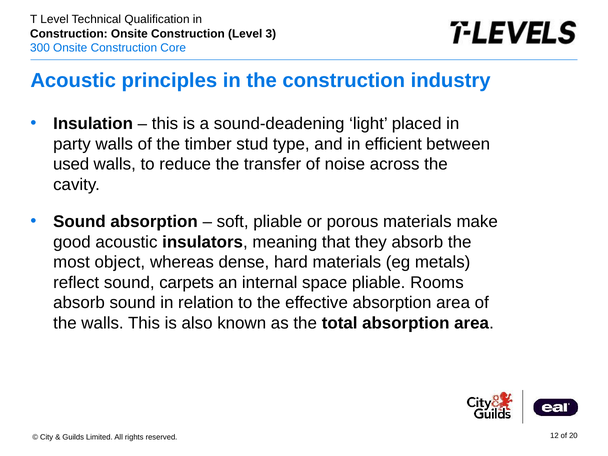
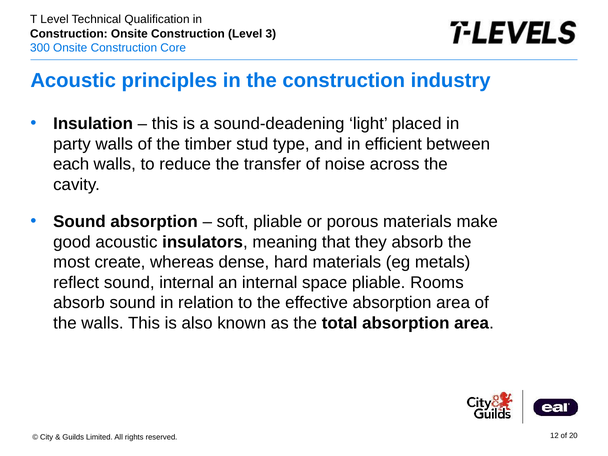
used: used -> each (71, 164)
object: object -> create (120, 262)
sound carpets: carpets -> internal (187, 283)
